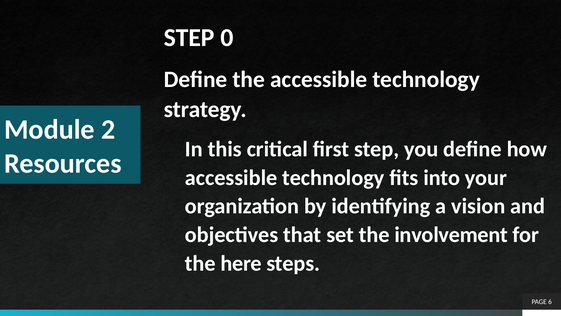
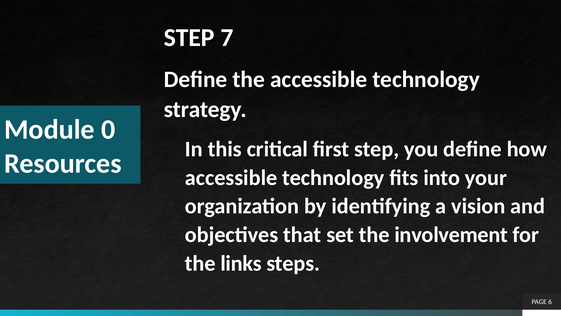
0: 0 -> 7 (227, 38)
2: 2 -> 0 (108, 130)
here: here -> links (241, 263)
